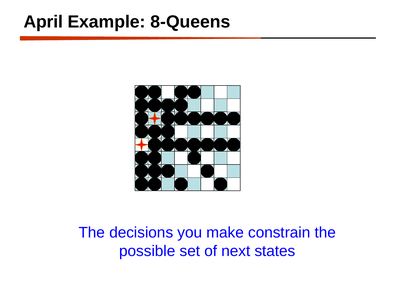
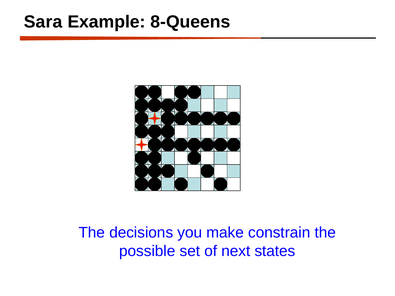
April: April -> Sara (43, 22)
